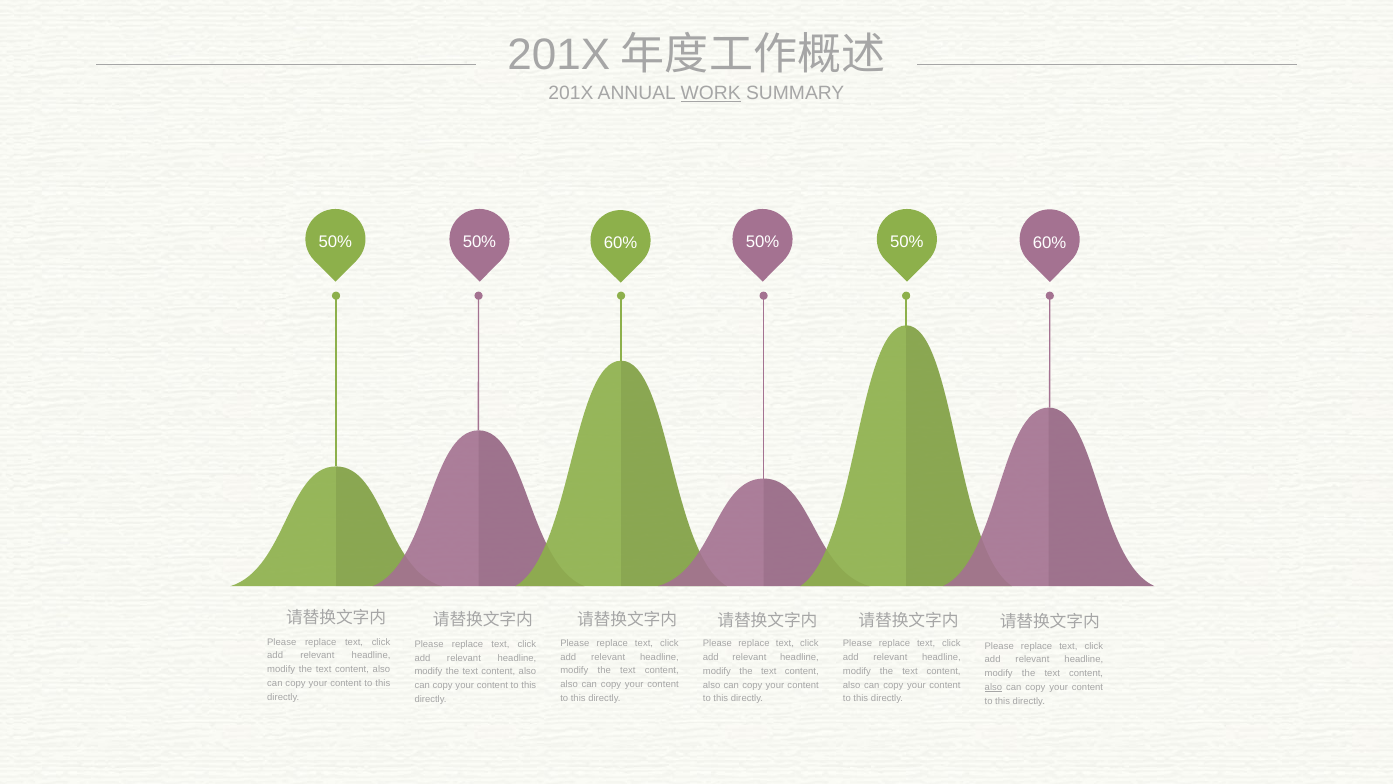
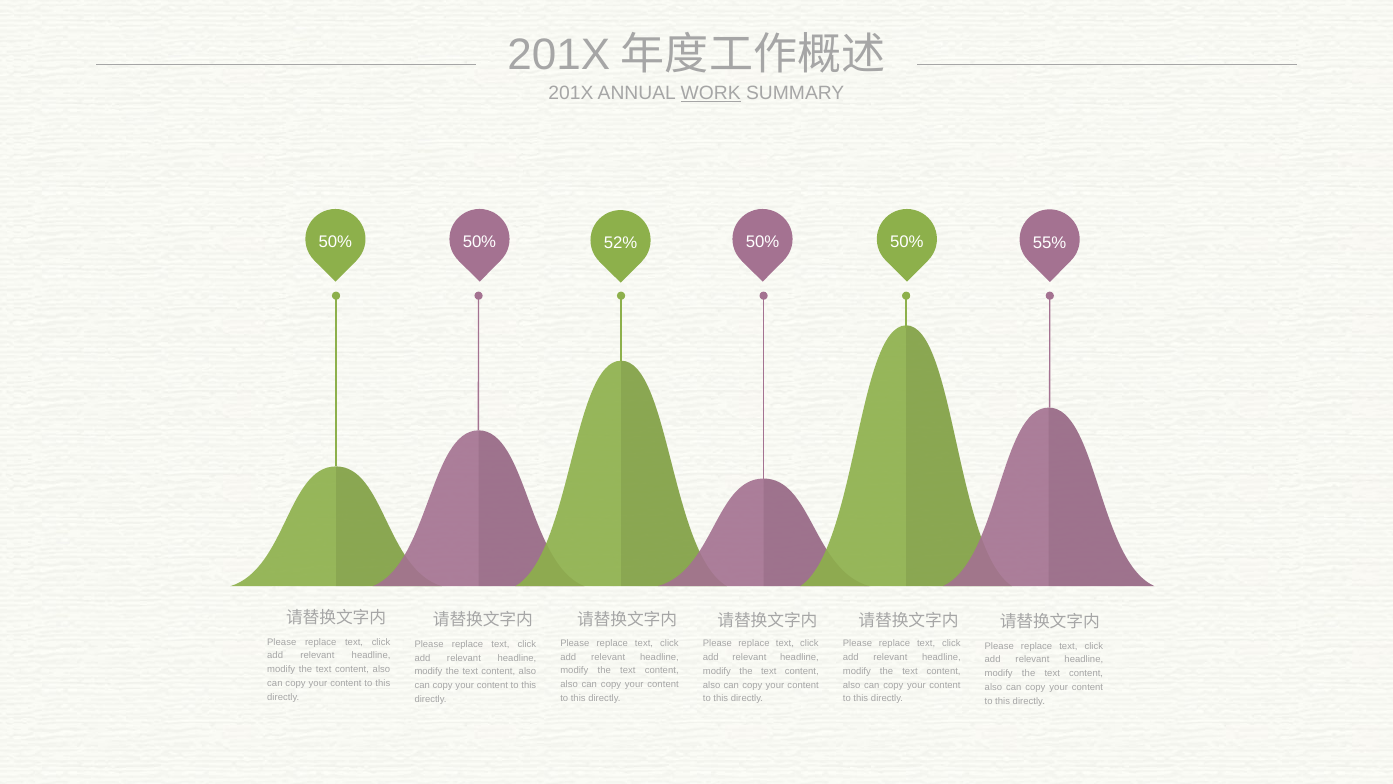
60%: 60% -> 52% (621, 243)
50% 50% 60%: 60% -> 55% (1050, 242)
also underline: present -> none (993, 687)
